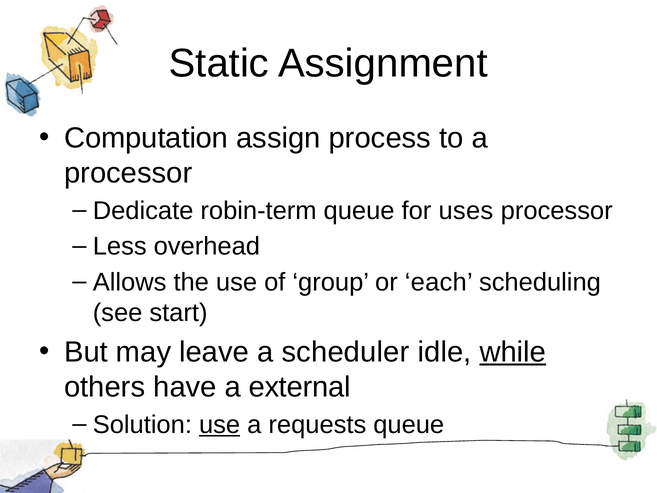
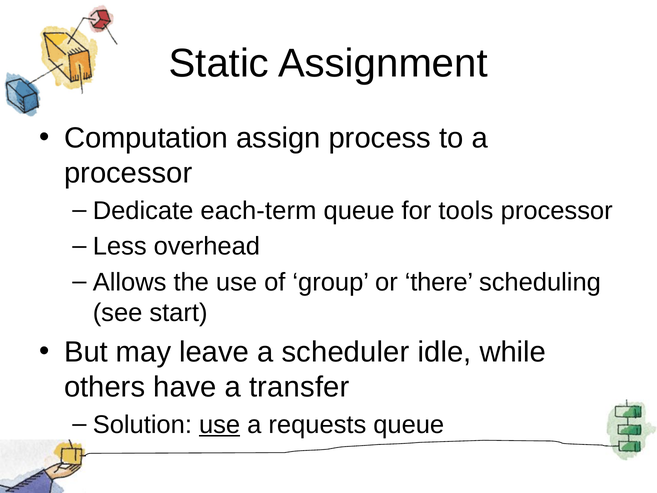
robin-term: robin-term -> each-term (258, 211)
uses: uses -> tools (466, 211)
each: each -> there (439, 282)
while underline: present -> none (513, 352)
external: external -> transfer (299, 387)
